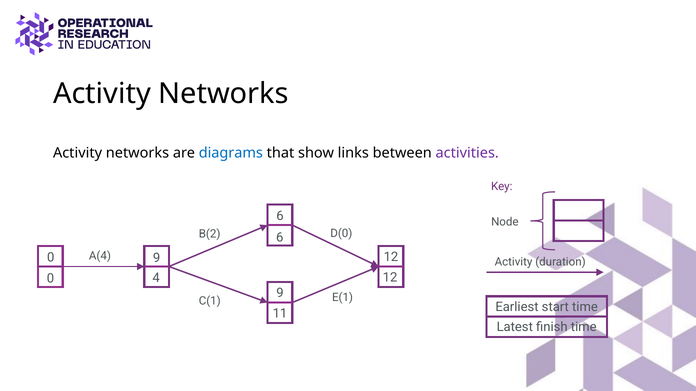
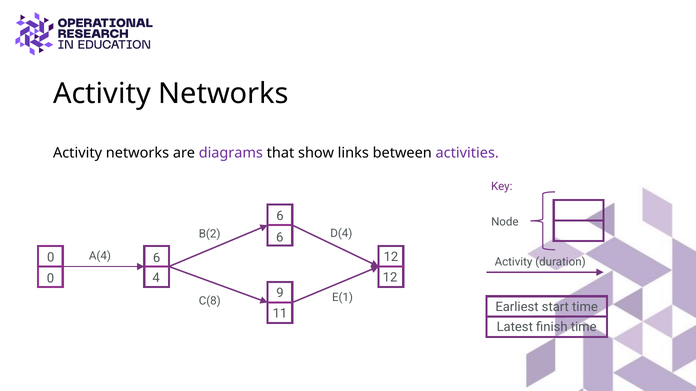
diagrams colour: blue -> purple (231, 153)
D(0: D(0 -> D(4 (341, 234)
0 9: 9 -> 6 (157, 258)
C(1: C(1 -> C(8 (210, 301)
